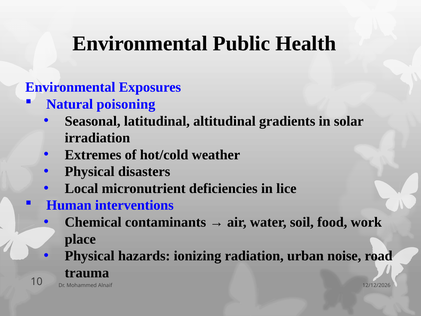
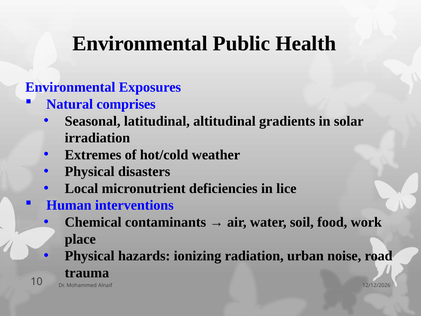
poisoning: poisoning -> comprises (126, 104)
